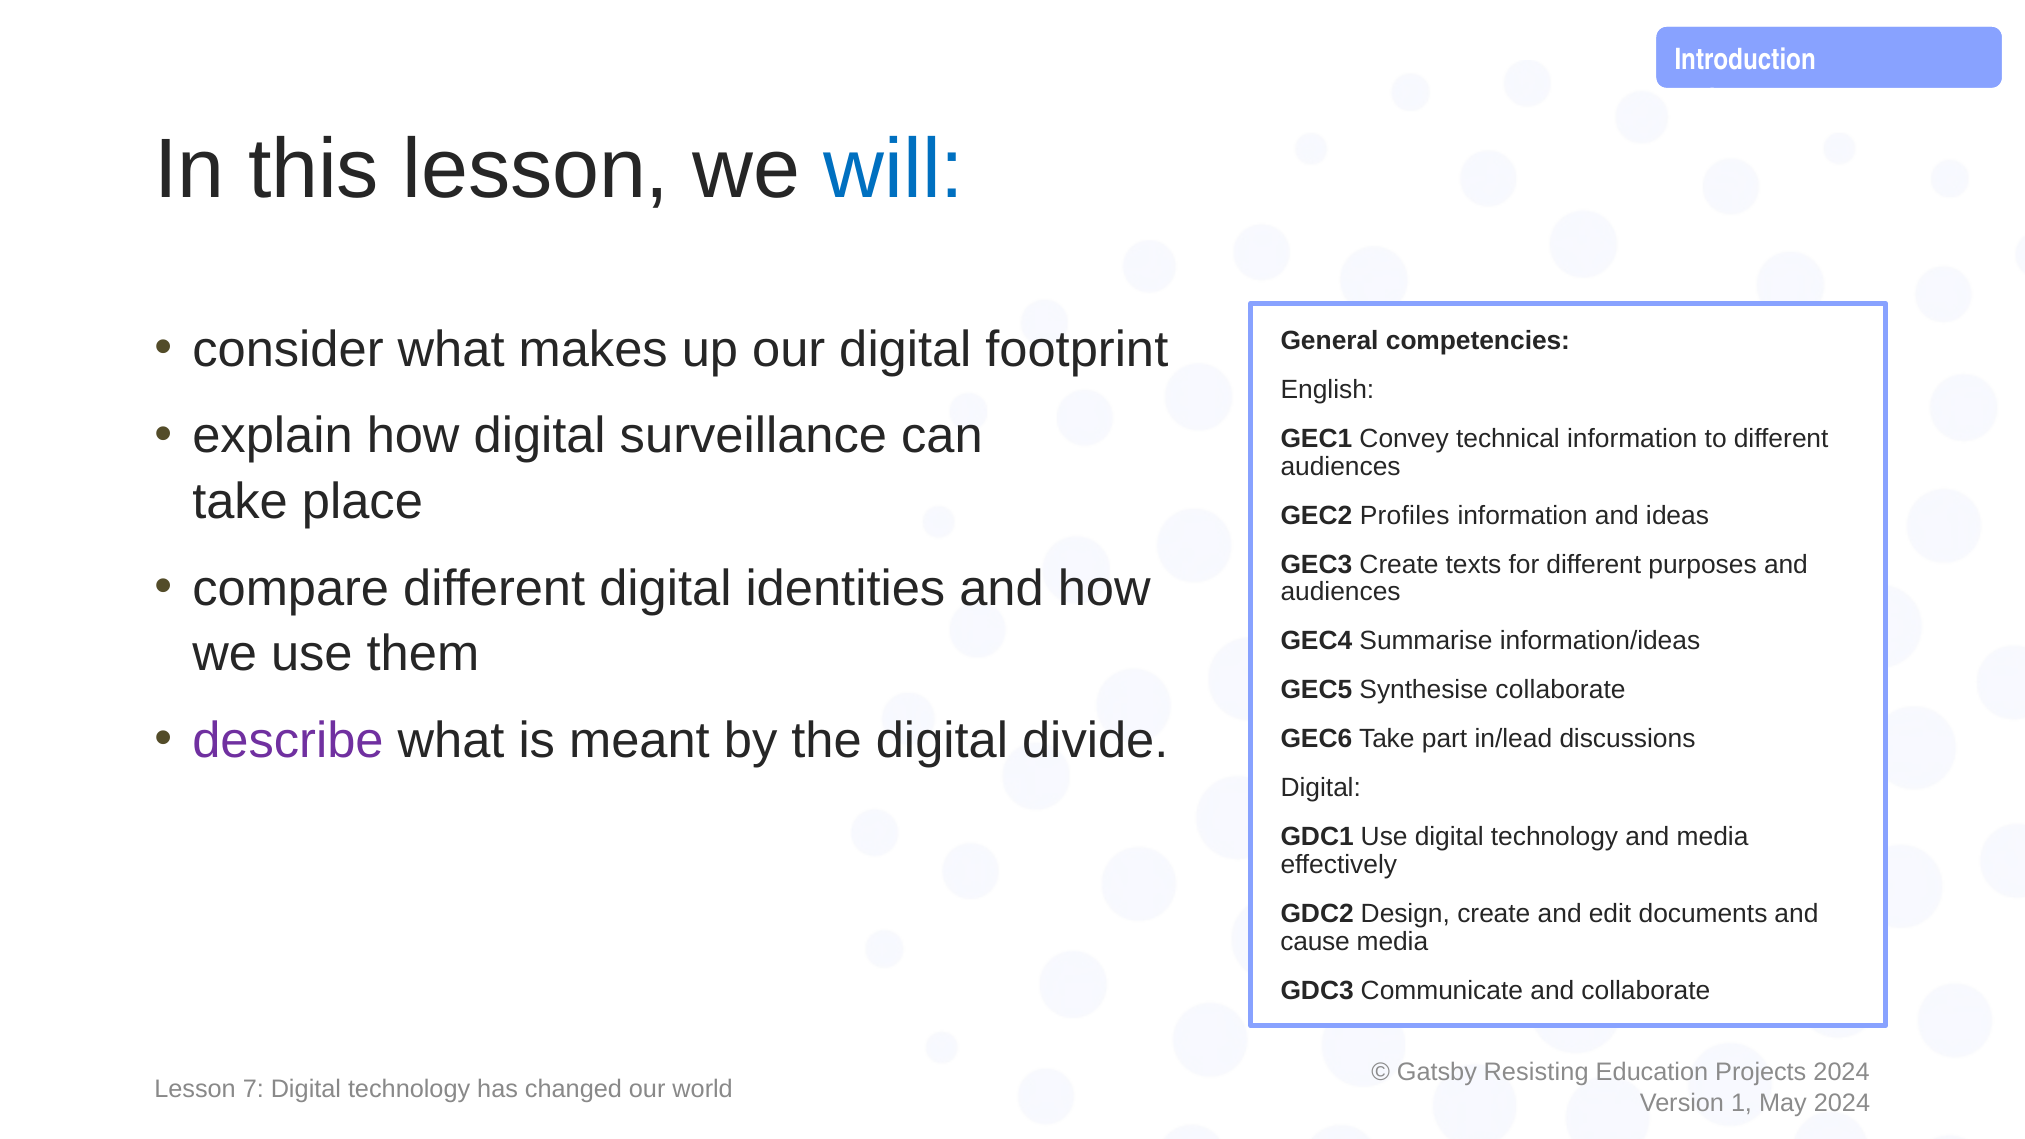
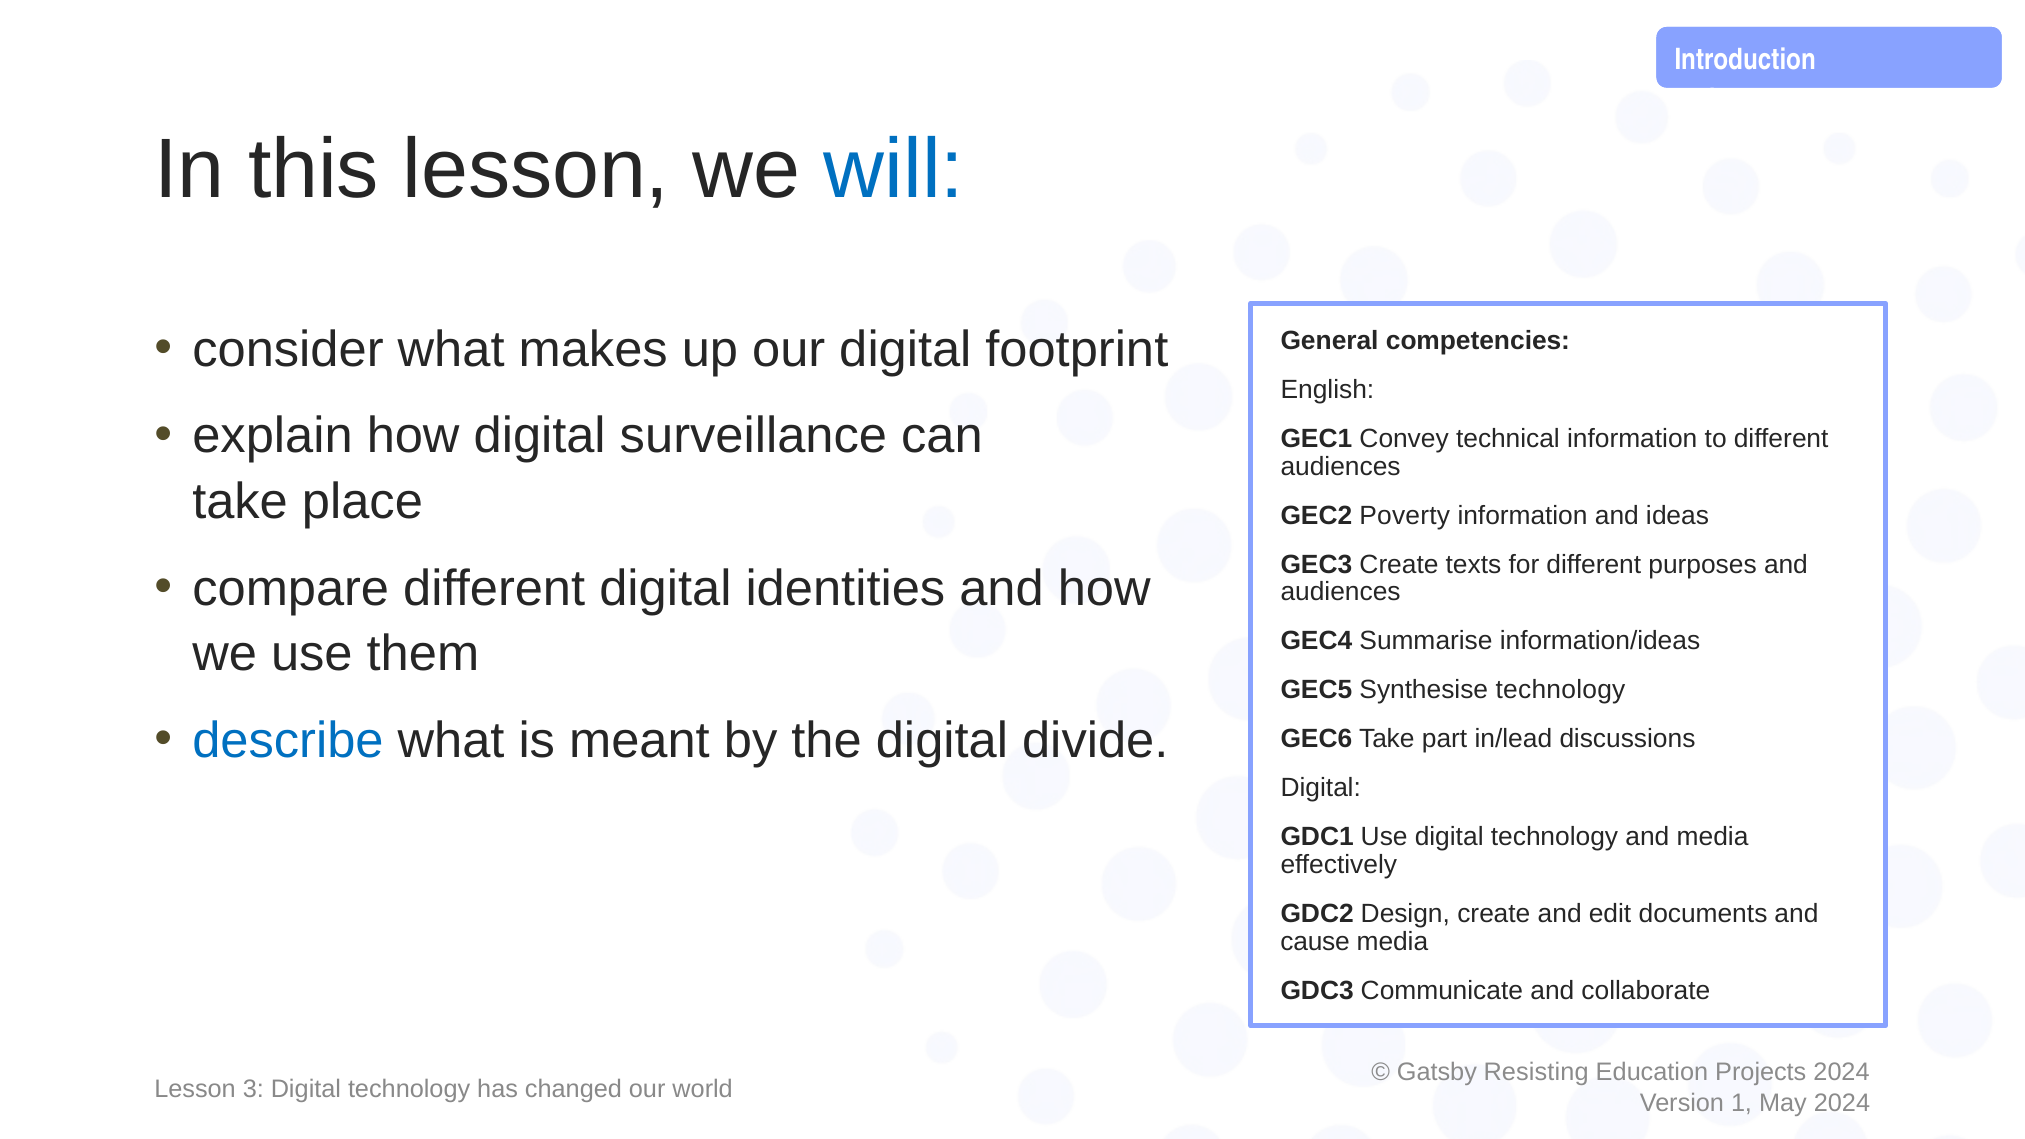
Profiles: Profiles -> Poverty (1405, 515)
Synthesise collaborate: collaborate -> technology (1560, 690)
describe colour: purple -> blue (288, 741)
7: 7 -> 3 (253, 1089)
